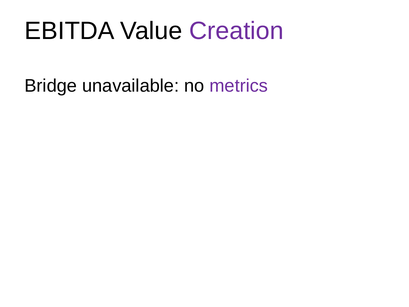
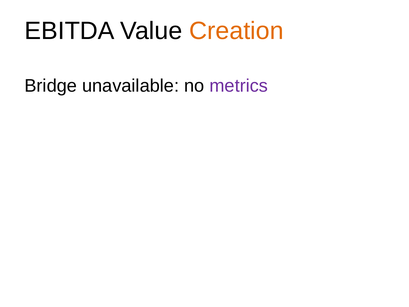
Creation colour: purple -> orange (236, 31)
